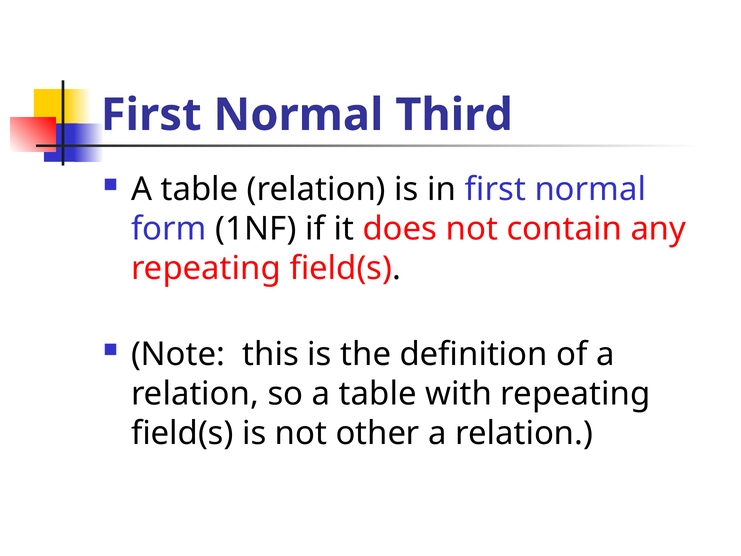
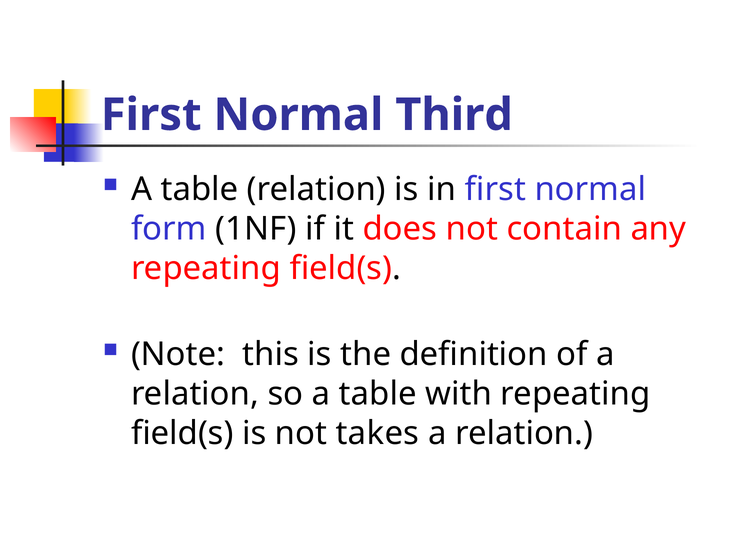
other: other -> takes (377, 433)
